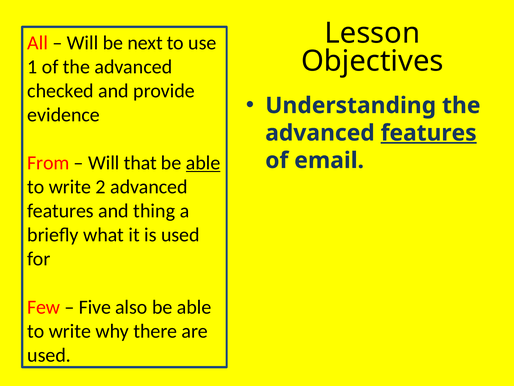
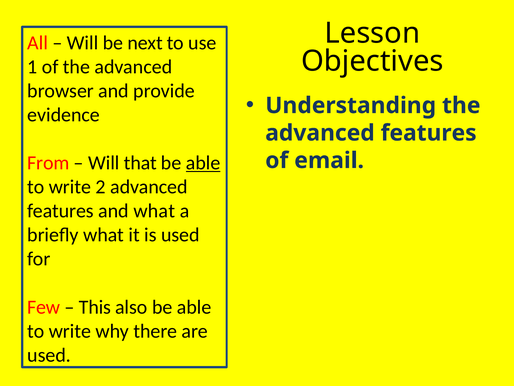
checked: checked -> browser (61, 91)
features underline: present -> none (429, 133)
and thing: thing -> what (154, 211)
Five: Five -> This (95, 307)
